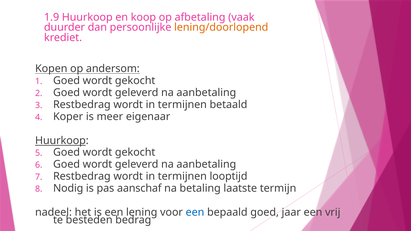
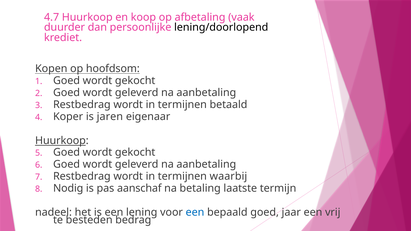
1.9: 1.9 -> 4.7 (52, 17)
lening/doorlopend colour: orange -> black (221, 27)
andersom: andersom -> hoofdsom (113, 69)
meer: meer -> jaren (110, 117)
looptijd: looptijd -> waarbij (228, 177)
